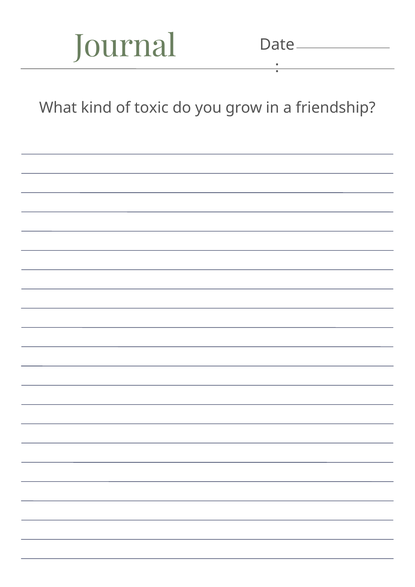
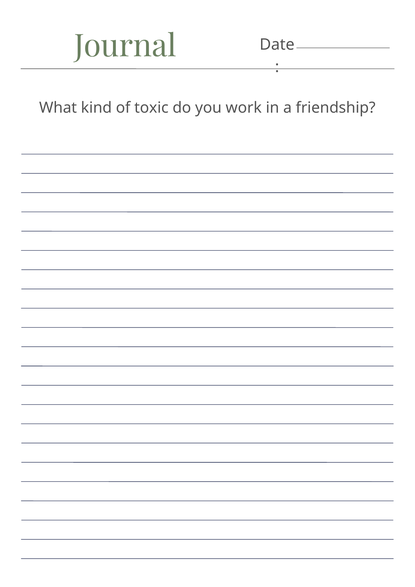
grow: grow -> work (244, 108)
